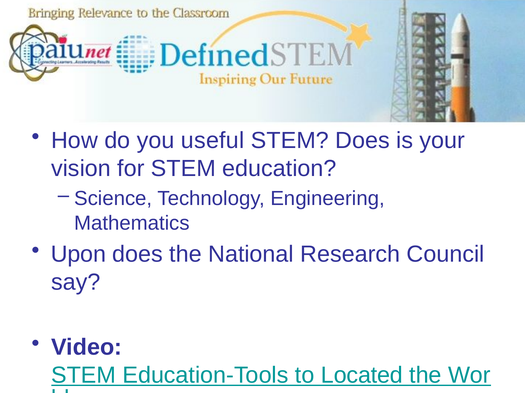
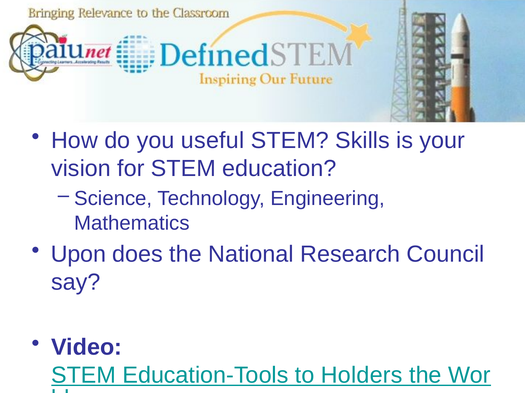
STEM Does: Does -> Skills (363, 141)
Located: Located -> Holders (362, 376)
